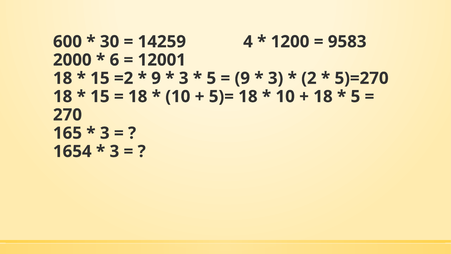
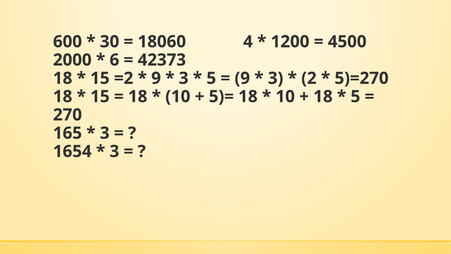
14259: 14259 -> 18060 (162, 42)
9583: 9583 -> 4500 (347, 42)
12001: 12001 -> 42373 (162, 60)
